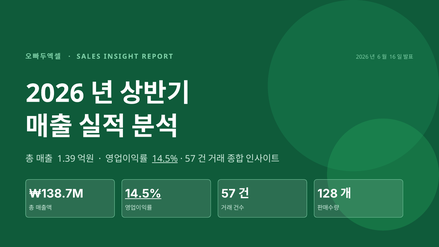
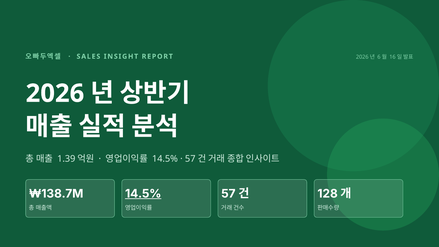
14.5% underline: present -> none (165, 159)
